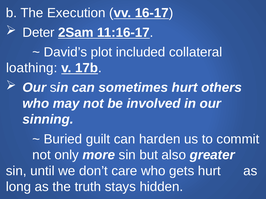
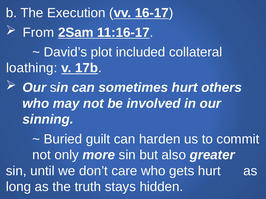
Deter: Deter -> From (38, 33)
